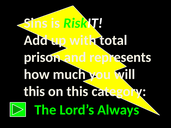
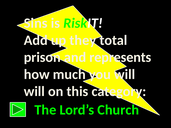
with: with -> they (83, 40)
this: this -> will (34, 92)
Always: Always -> Church (118, 110)
